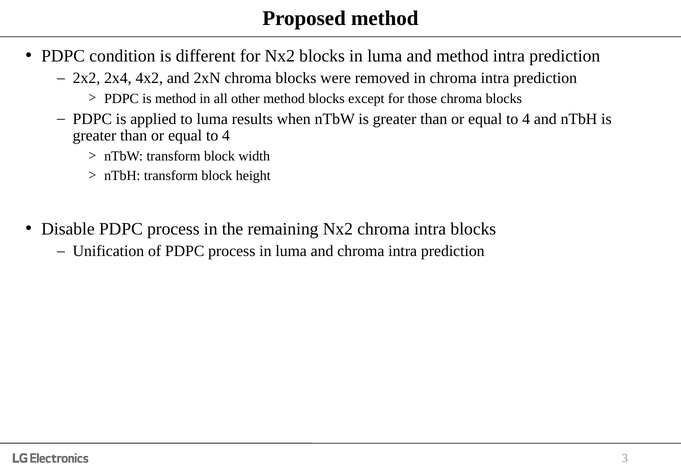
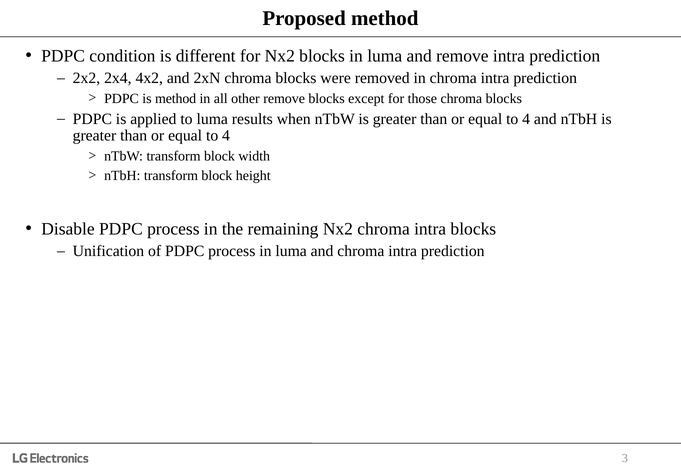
and method: method -> remove (462, 56)
other method: method -> remove (284, 99)
